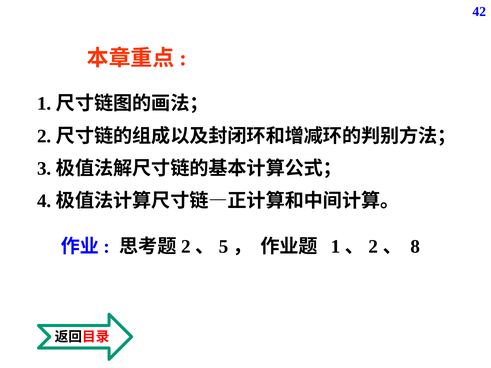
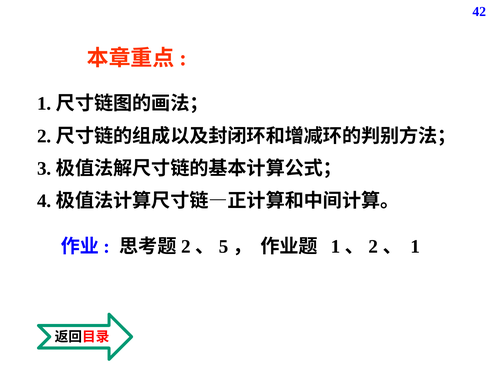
8: 8 -> 1 (415, 247)
